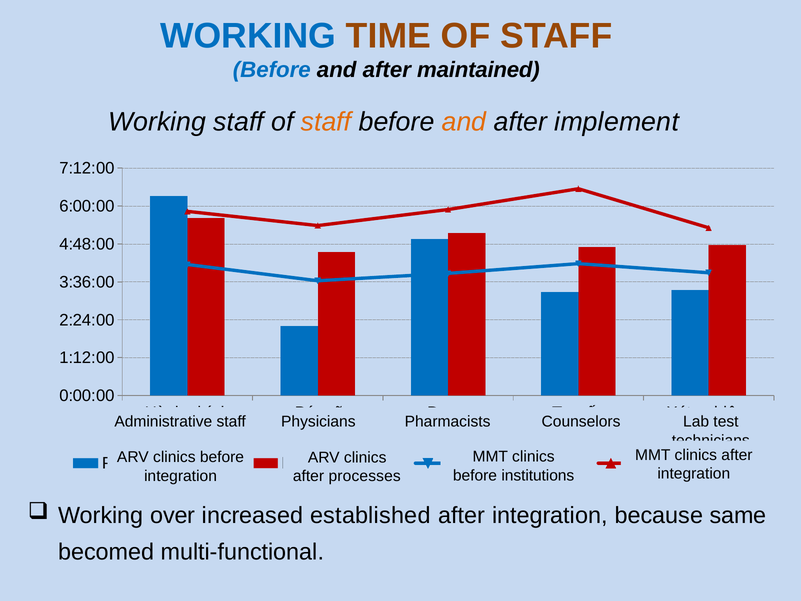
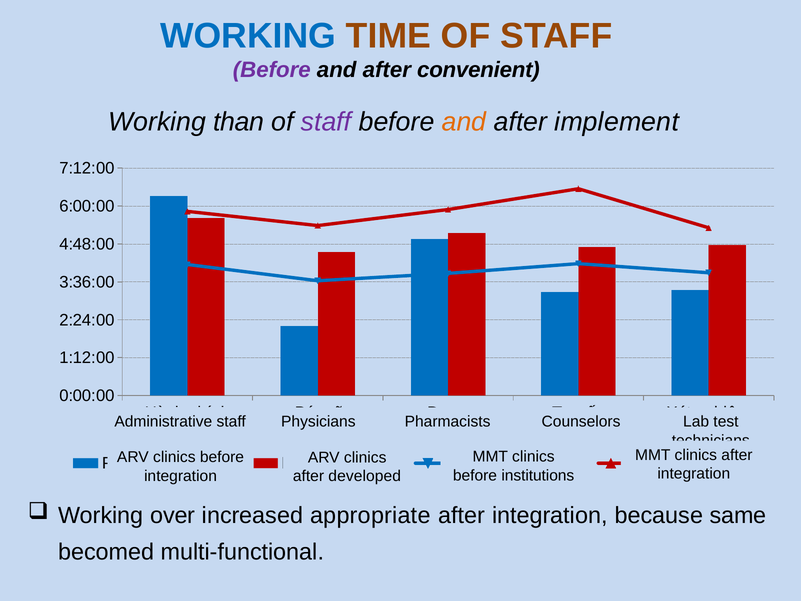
Before colour: blue -> purple (272, 70)
maintained: maintained -> convenient (478, 70)
Working staff: staff -> than (239, 122)
staff colour: orange -> purple (326, 122)
processes: processes -> developed (365, 476)
established: established -> appropriate (370, 515)
